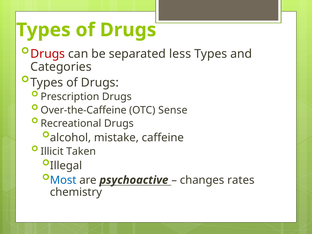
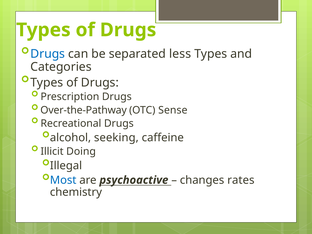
Drugs colour: red -> blue (48, 54)
Over-the-Caffeine: Over-the-Caffeine -> Over-the-Pathway (84, 110)
mistake: mistake -> seeking (116, 138)
Taken: Taken -> Doing (81, 151)
